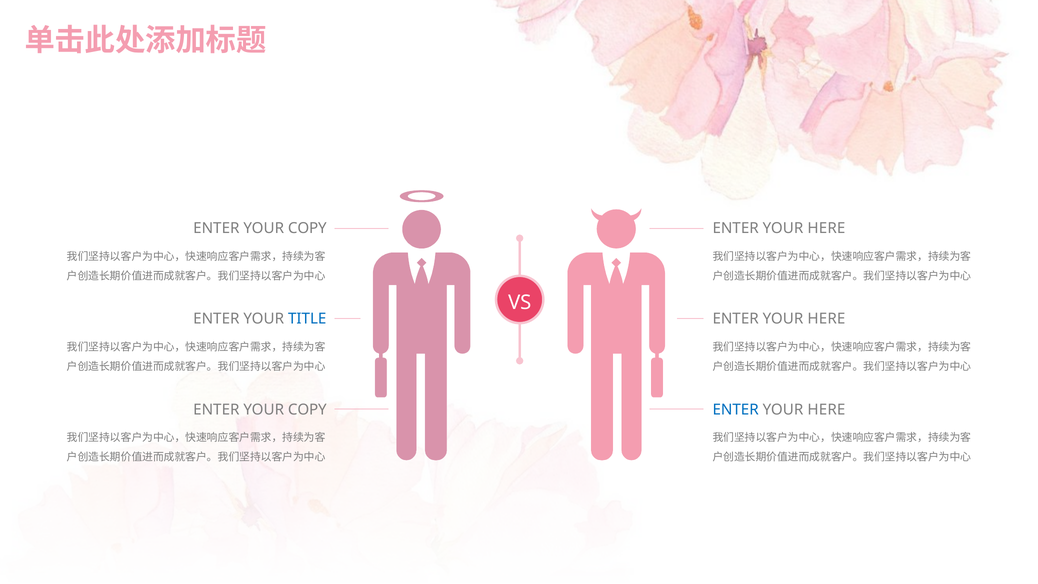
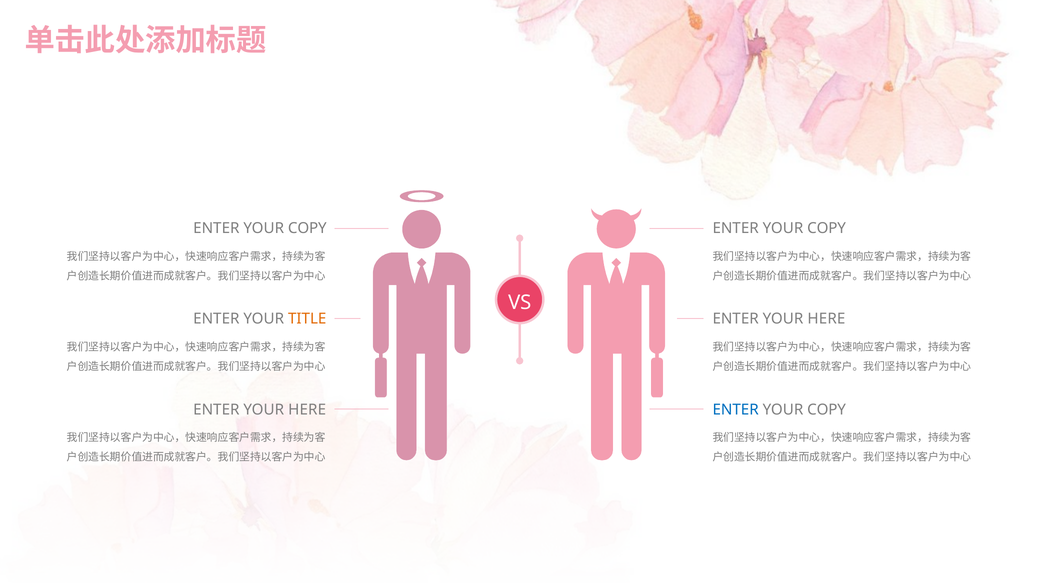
HERE: HERE -> COPY (827, 228)
TITLE colour: blue -> orange (307, 319)
COPY: COPY -> HERE (307, 409)
HERE: HERE -> COPY (827, 409)
